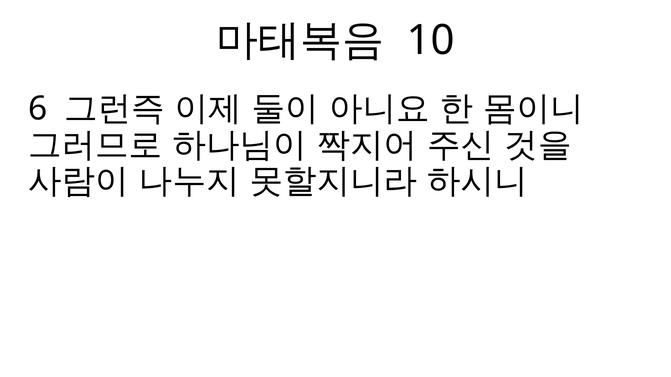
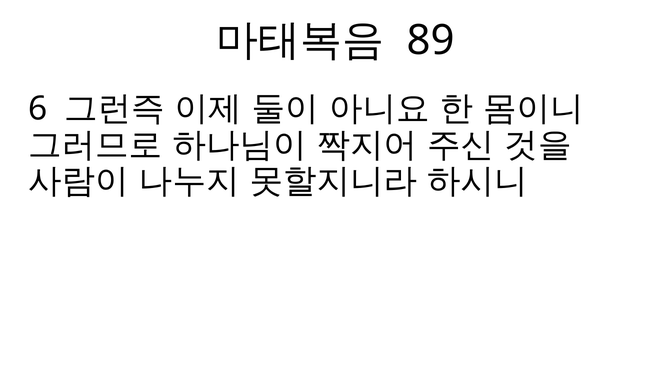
10: 10 -> 89 (431, 40)
